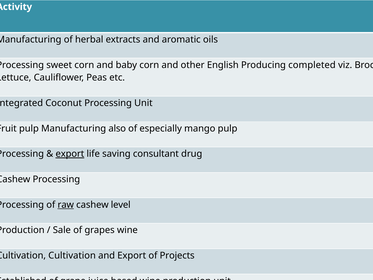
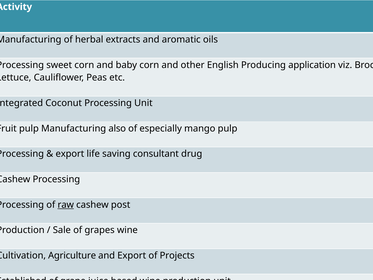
completed: completed -> application (312, 65)
export underline: present -> none (70, 154)
level: level -> post (121, 205)
Cultivation: Cultivation -> Agriculture (72, 255)
